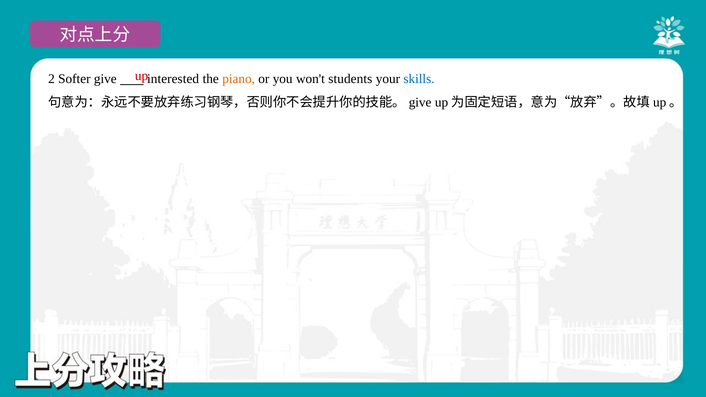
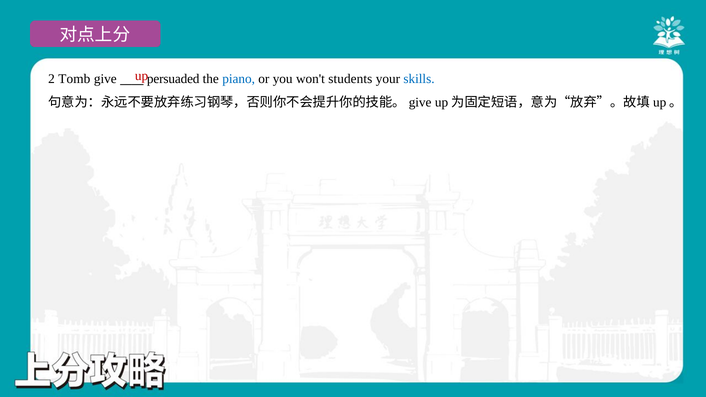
Softer: Softer -> Tomb (74, 79)
interested: interested -> persuaded (173, 79)
piano colour: orange -> blue (239, 79)
